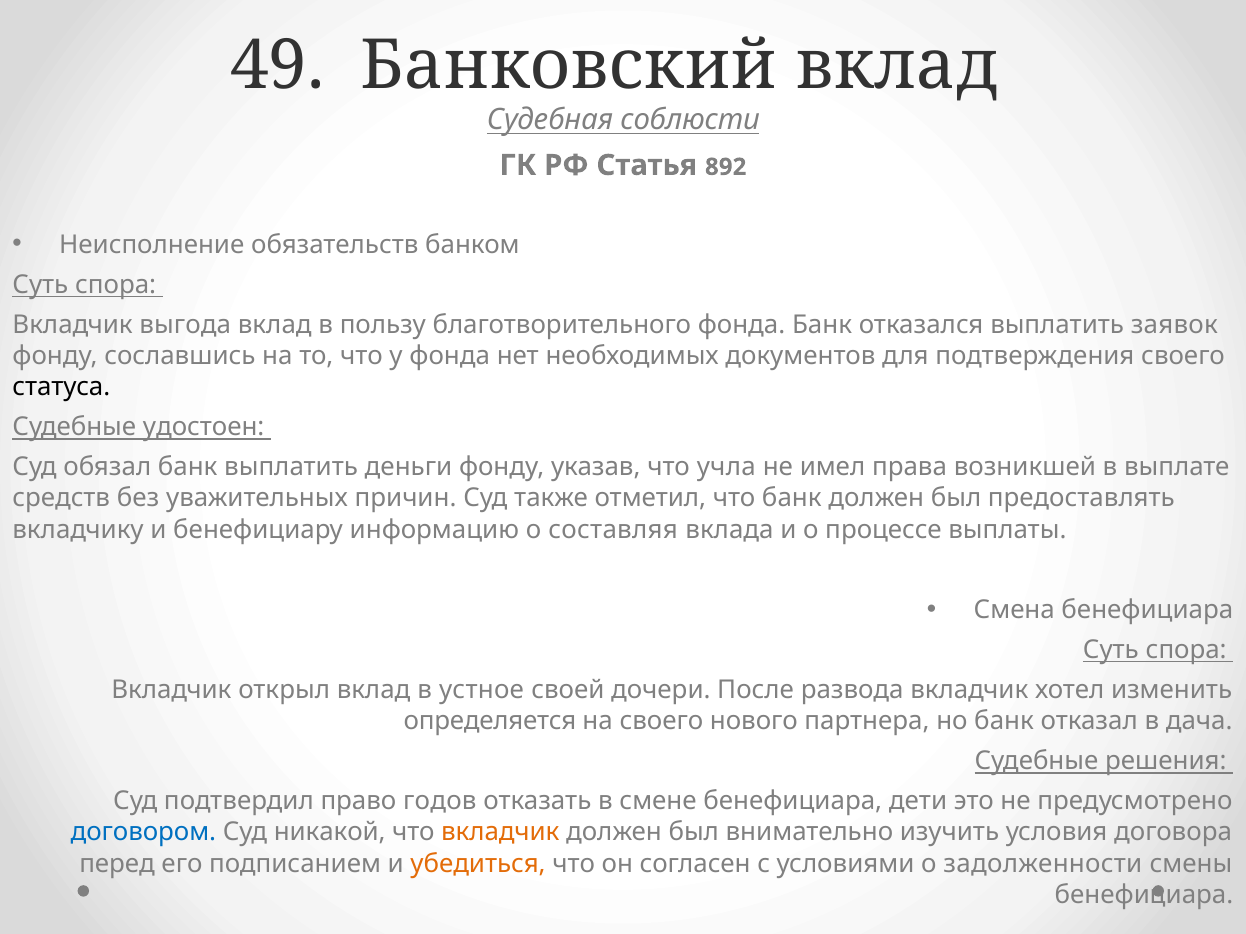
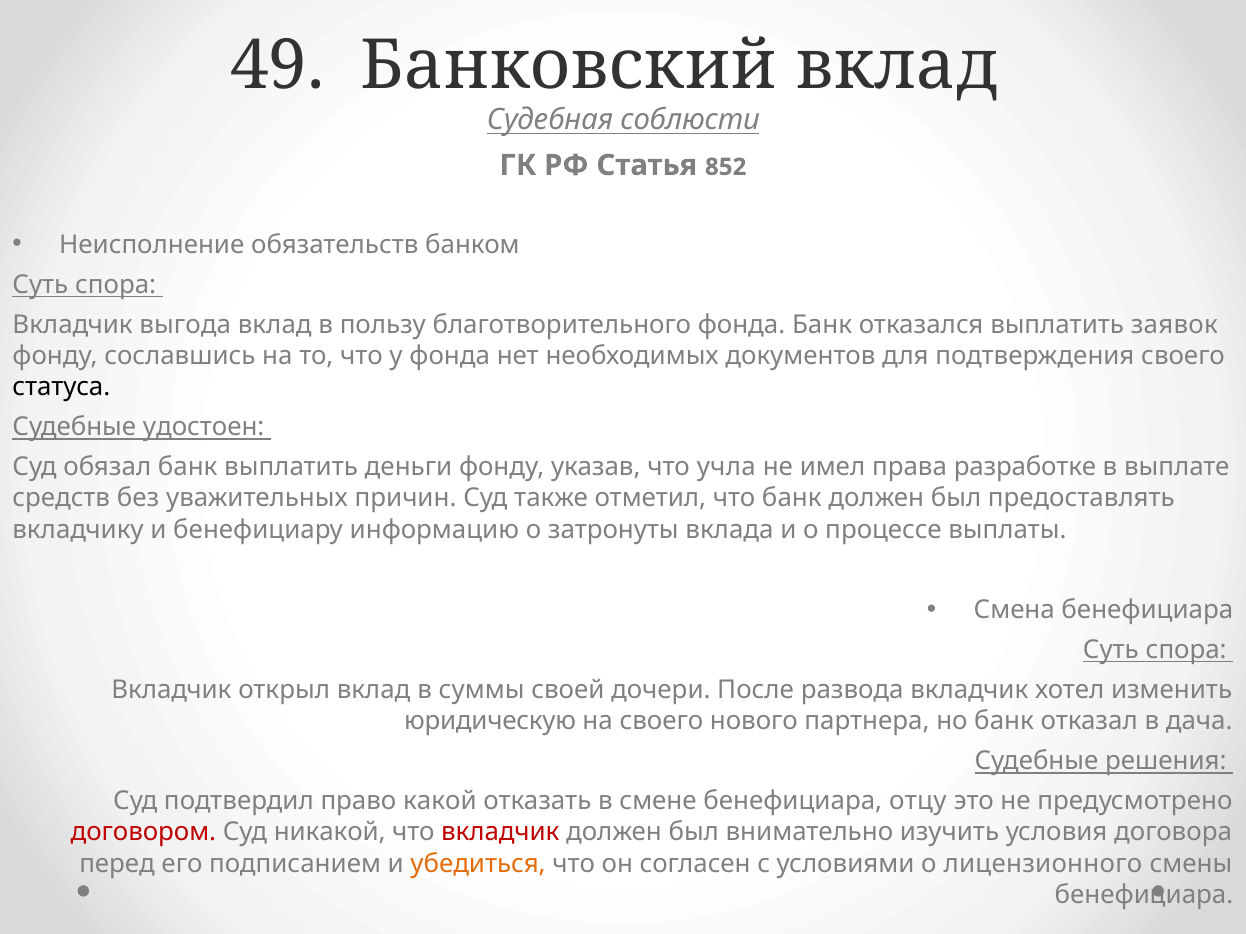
892: 892 -> 852 (726, 167)
возникшей: возникшей -> разработке (1025, 468)
составляя: составляя -> затронуты (613, 530)
устное: устное -> суммы (482, 690)
определяется: определяется -> юридическую (490, 721)
годов: годов -> какой (440, 802)
дети: дети -> отцу (918, 802)
договором colour: blue -> red (143, 833)
вкладчик colour: orange -> red (500, 833)
задолженности: задолженности -> лицензионного (1043, 864)
